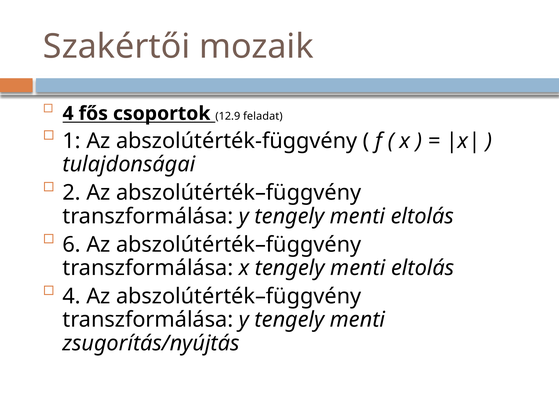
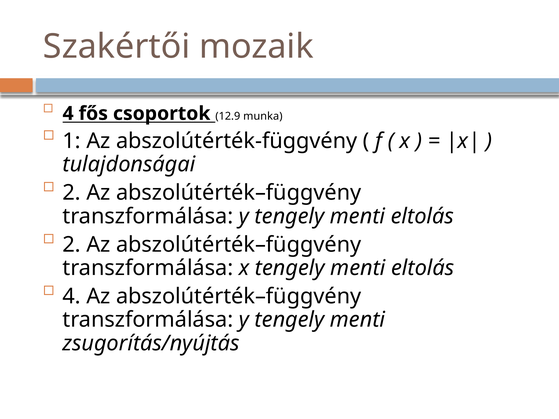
feladat: feladat -> munka (263, 116)
6: 6 -> 2 (72, 245)
